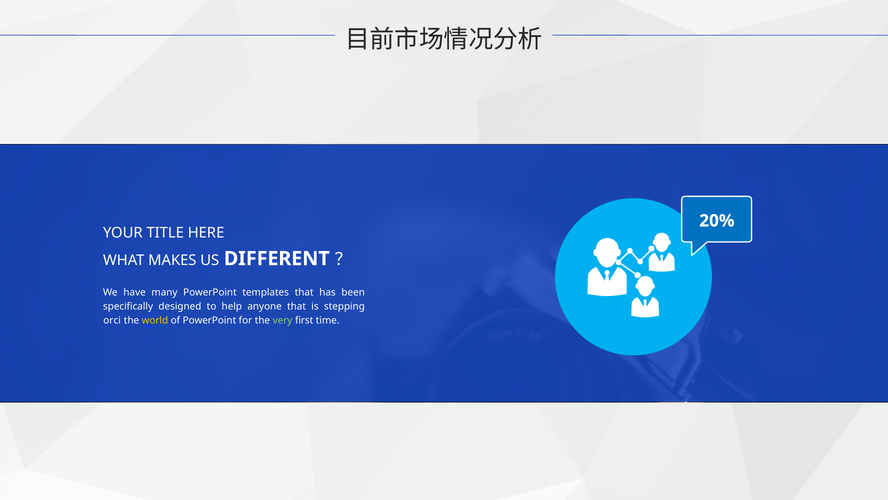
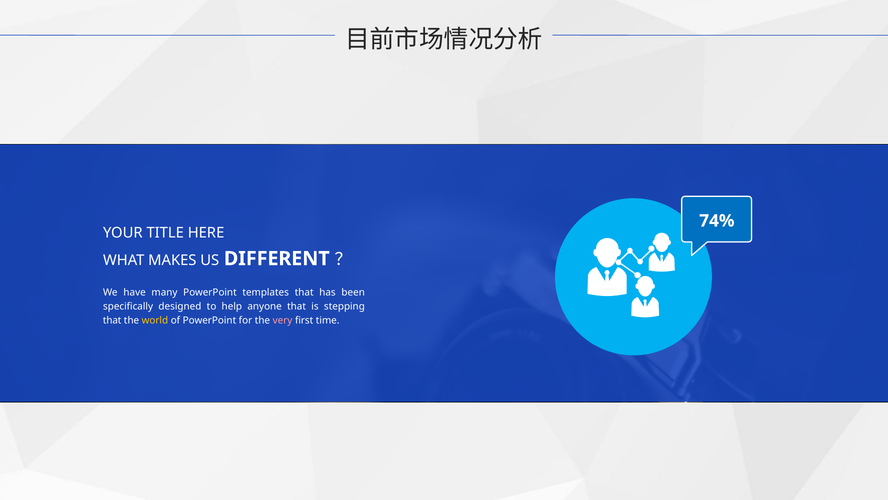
20%: 20% -> 74% (717, 221)
orci: orci -> that (112, 320)
very colour: light green -> pink (283, 320)
